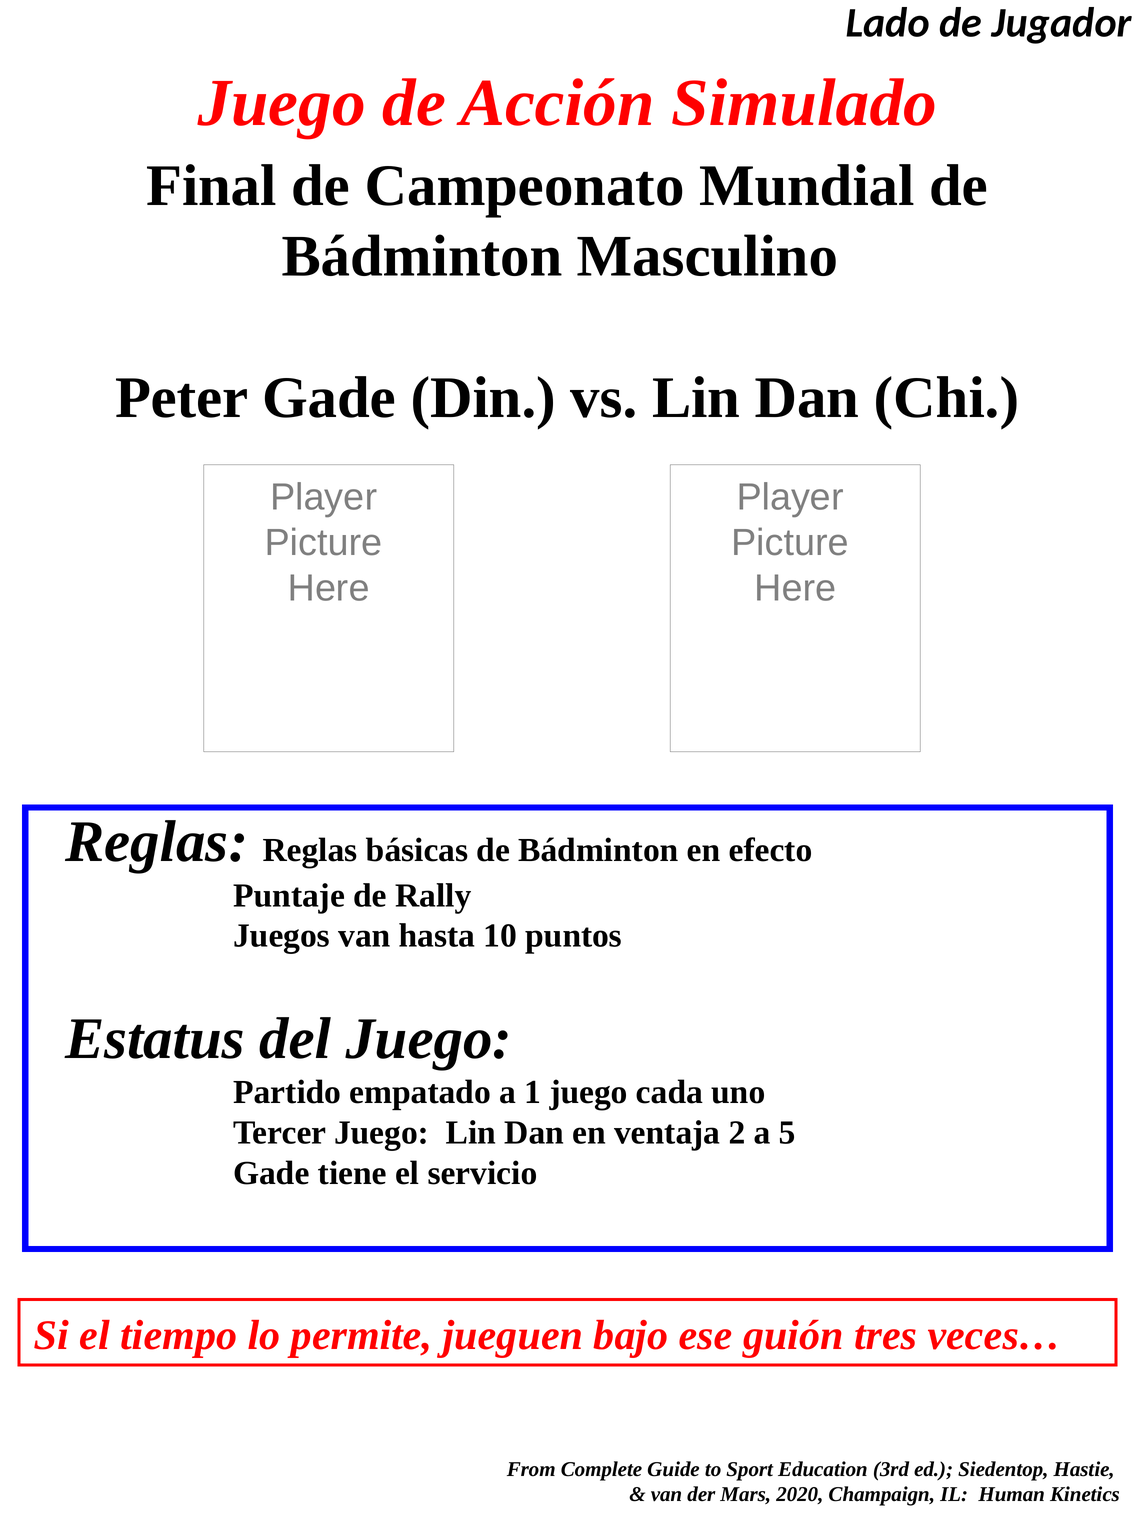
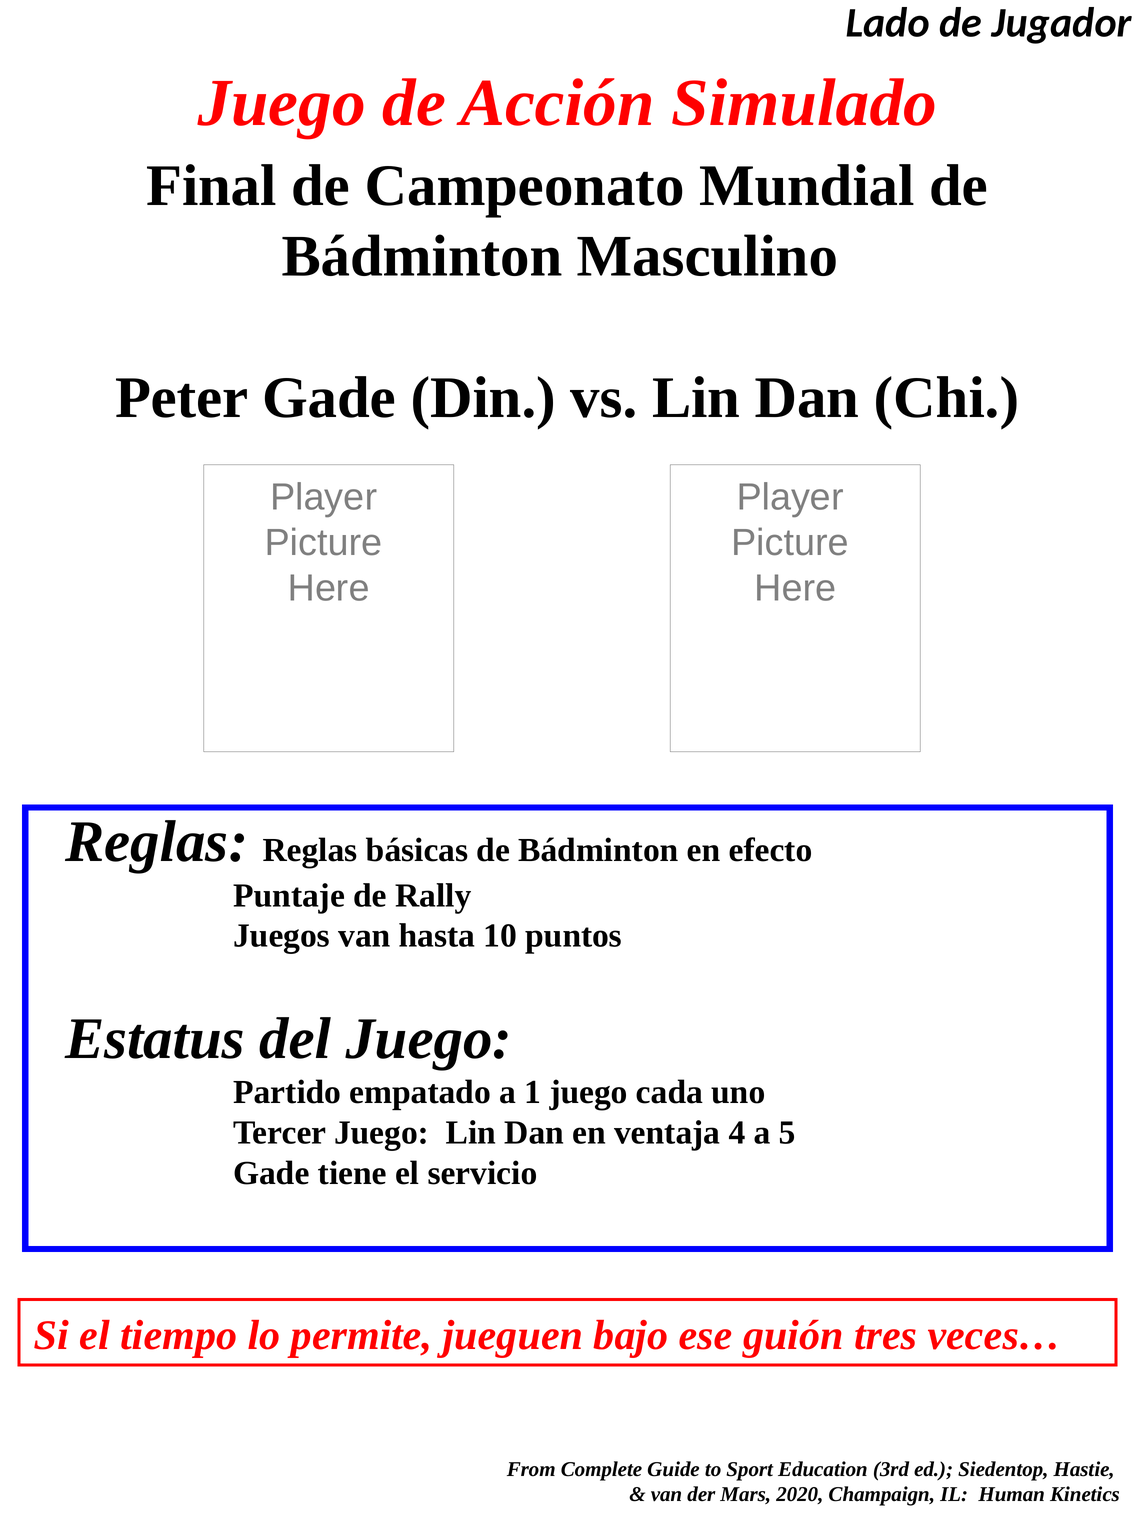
2: 2 -> 4 (737, 1132)
